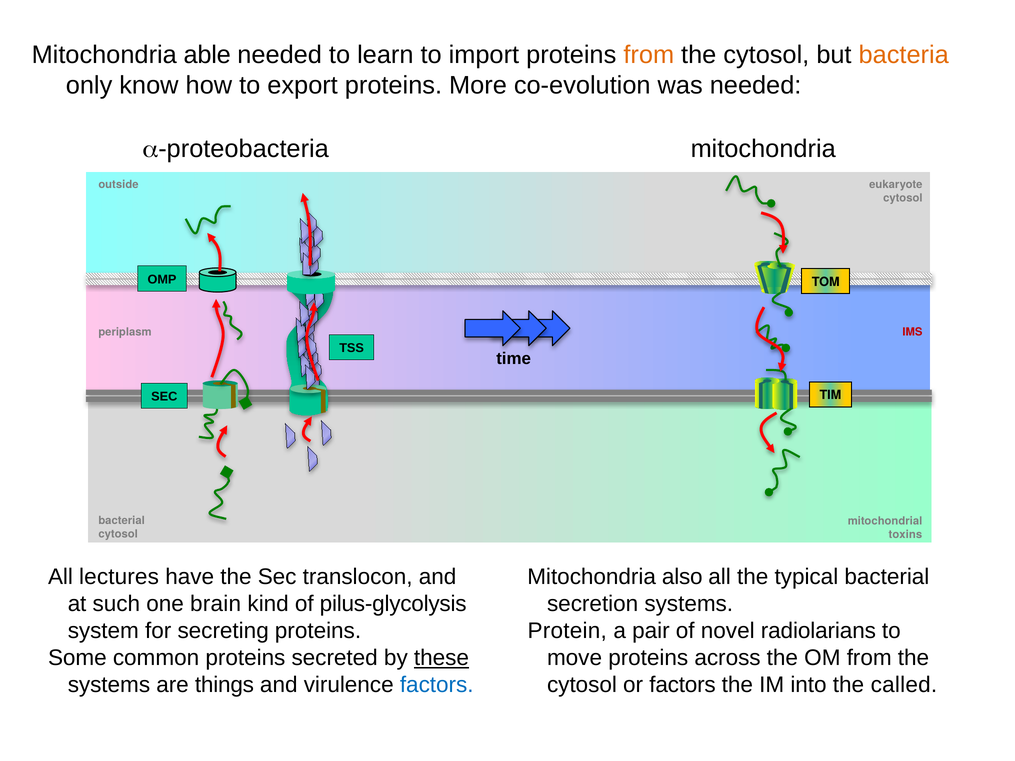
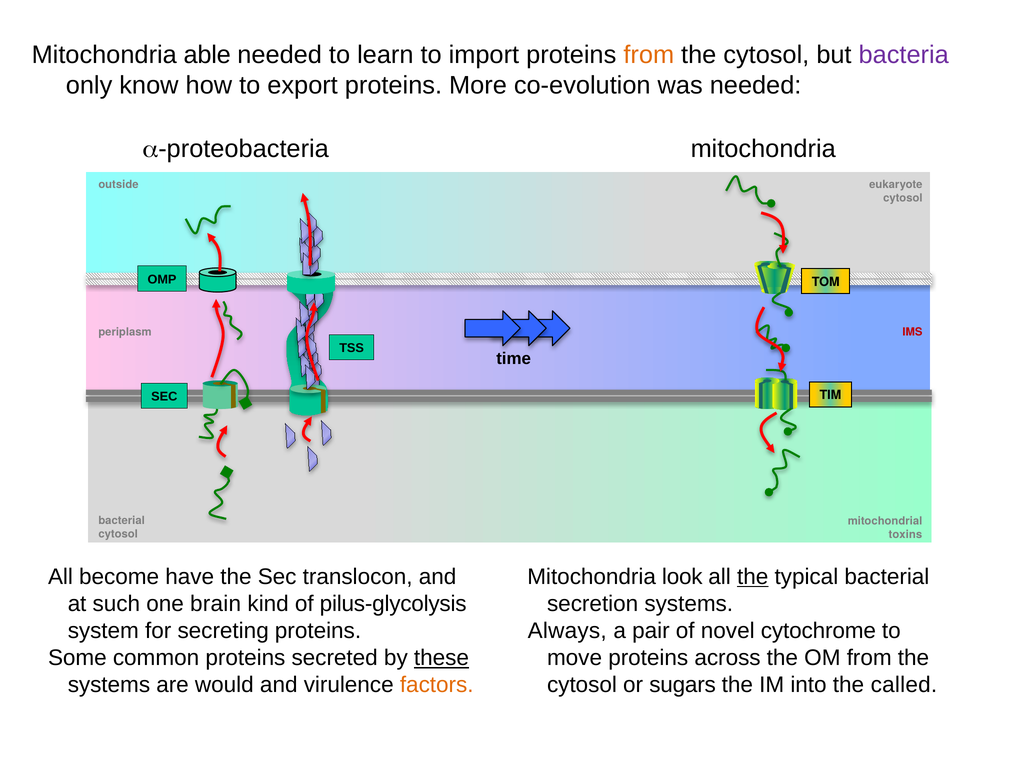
bacteria colour: orange -> purple (904, 55)
lectures: lectures -> become (119, 577)
also: also -> look (682, 577)
the underline: none -> present (753, 577)
Protein: Protein -> Always (567, 631)
radiolarians: radiolarians -> cytochrome (818, 631)
things: things -> would (224, 685)
factors colour: blue -> orange (437, 685)
or factors: factors -> sugars (683, 685)
